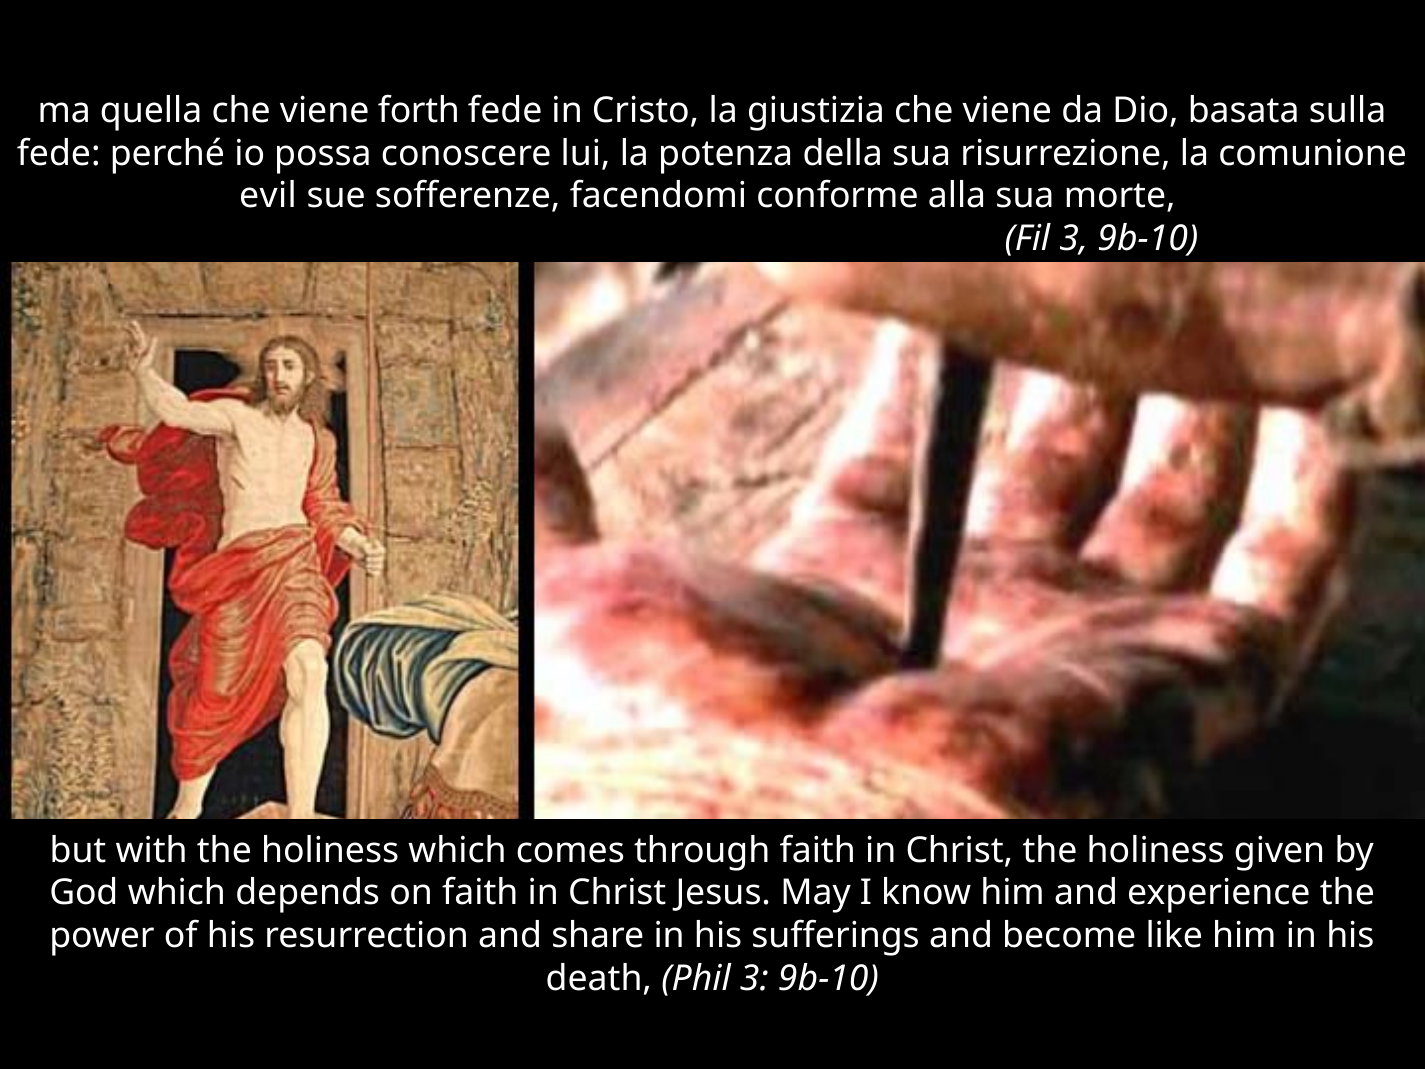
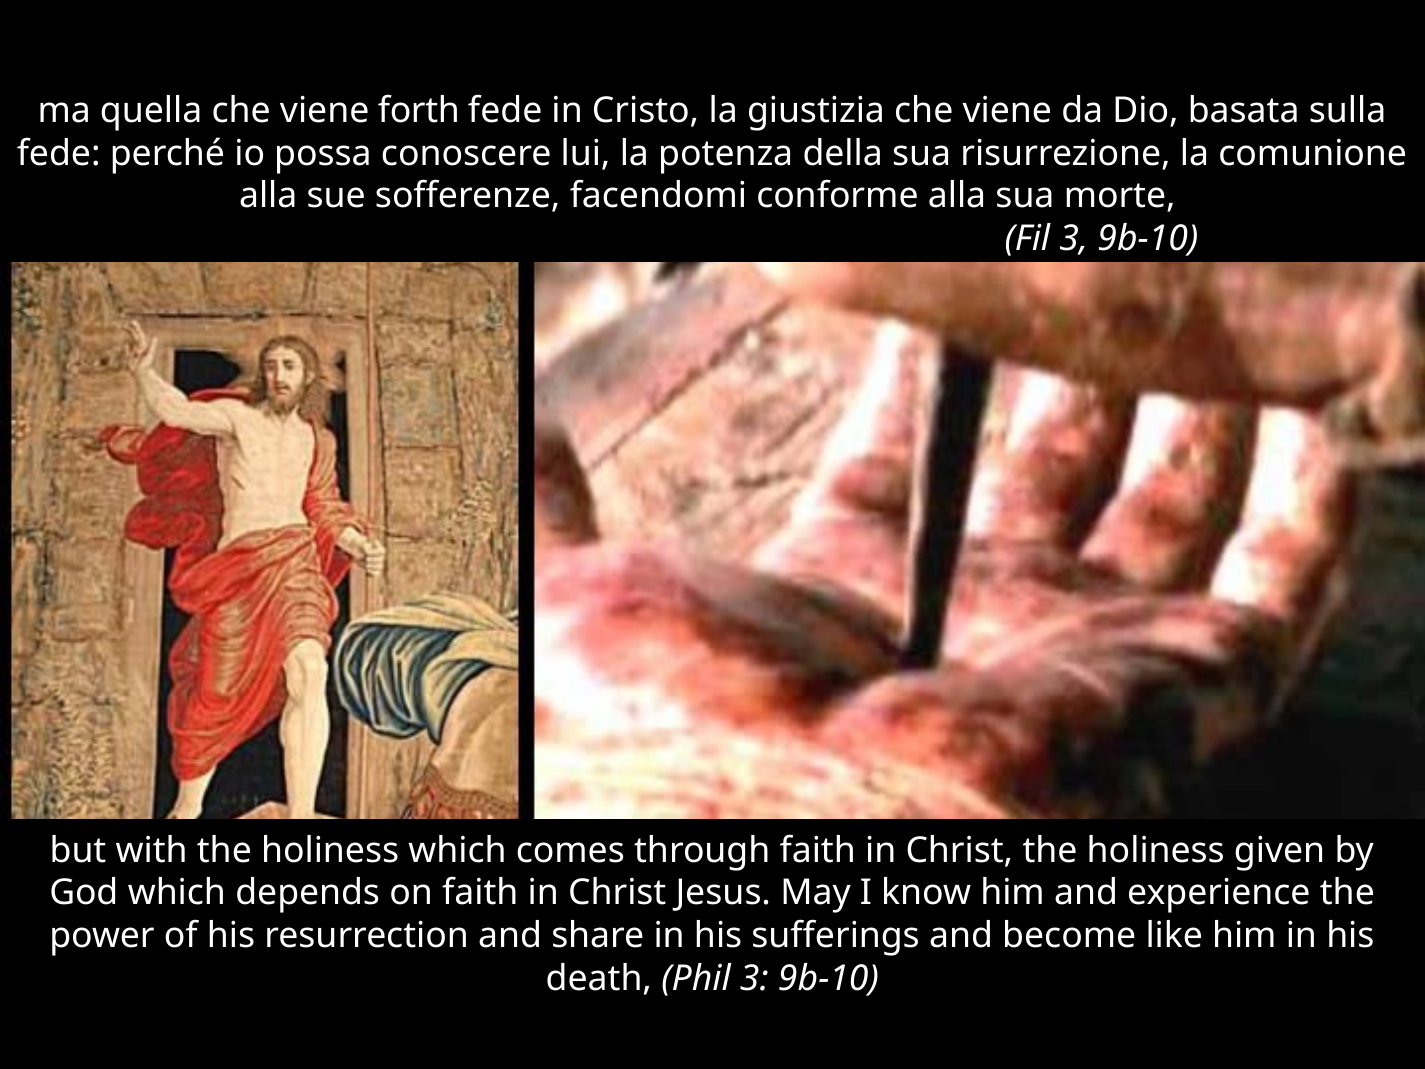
evil: evil -> alla (268, 196)
